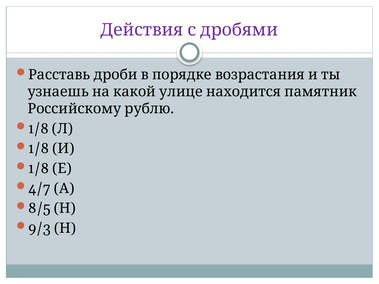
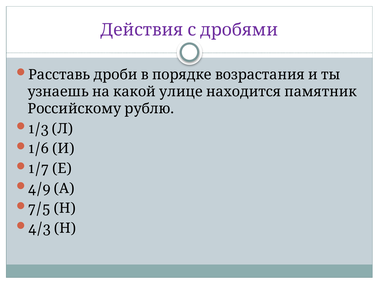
1/8: 1/8 -> 1/3 (38, 129)
1/8: 1/8 -> 1/6 (39, 149)
1/8: 1/8 -> 1/7 (39, 169)
4/7: 4/7 -> 4/9 (39, 189)
8/5: 8/5 -> 7/5 (39, 208)
9/3: 9/3 -> 4/3 (40, 228)
